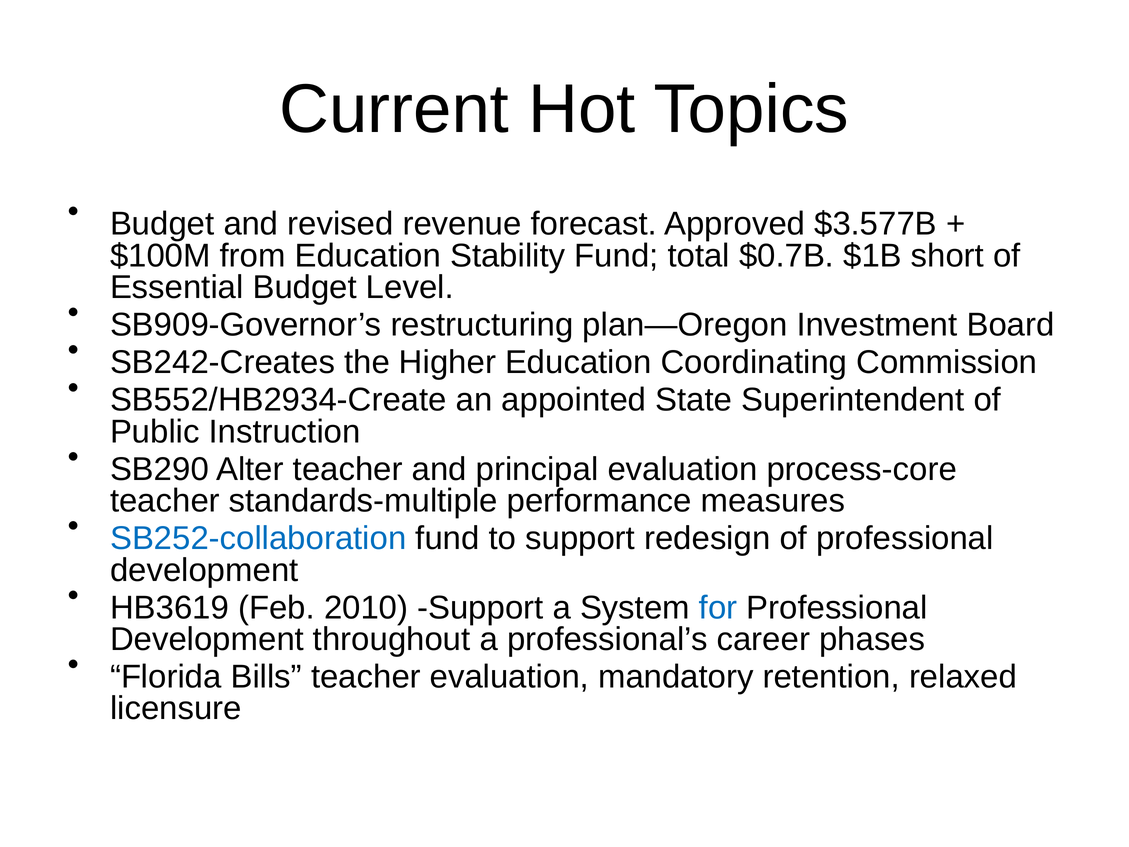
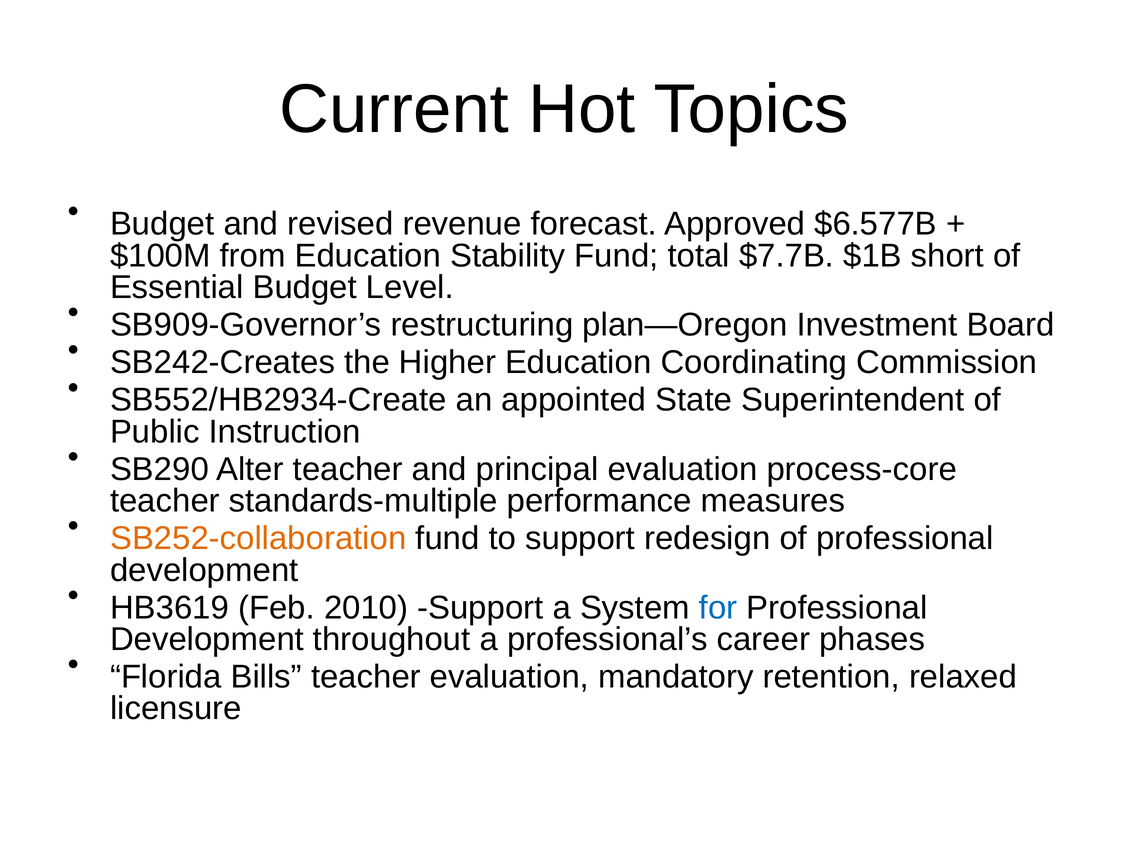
$3.577B: $3.577B -> $6.577B (876, 224)
$0.7B: $0.7B -> $7.7B (787, 256)
SB252-collaboration colour: blue -> orange (258, 538)
